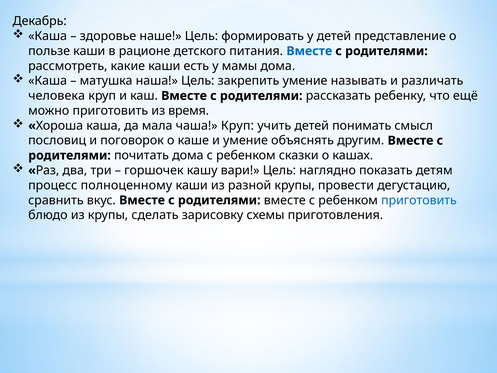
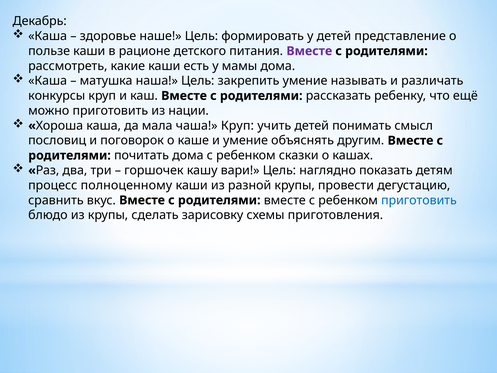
Вместе colour: blue -> purple (309, 51)
человека: человека -> конкурсы (57, 96)
время: время -> нации (189, 111)
